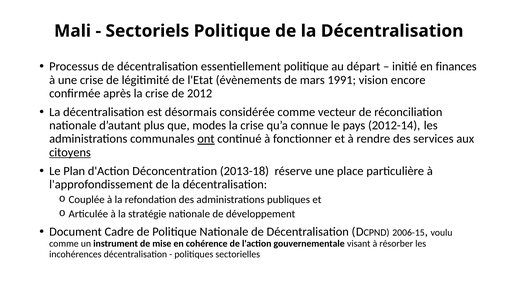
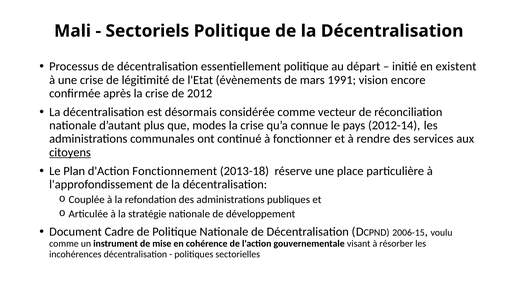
finances: finances -> existent (456, 67)
ont underline: present -> none (206, 139)
Déconcentration: Déconcentration -> Fonctionnement (175, 171)
